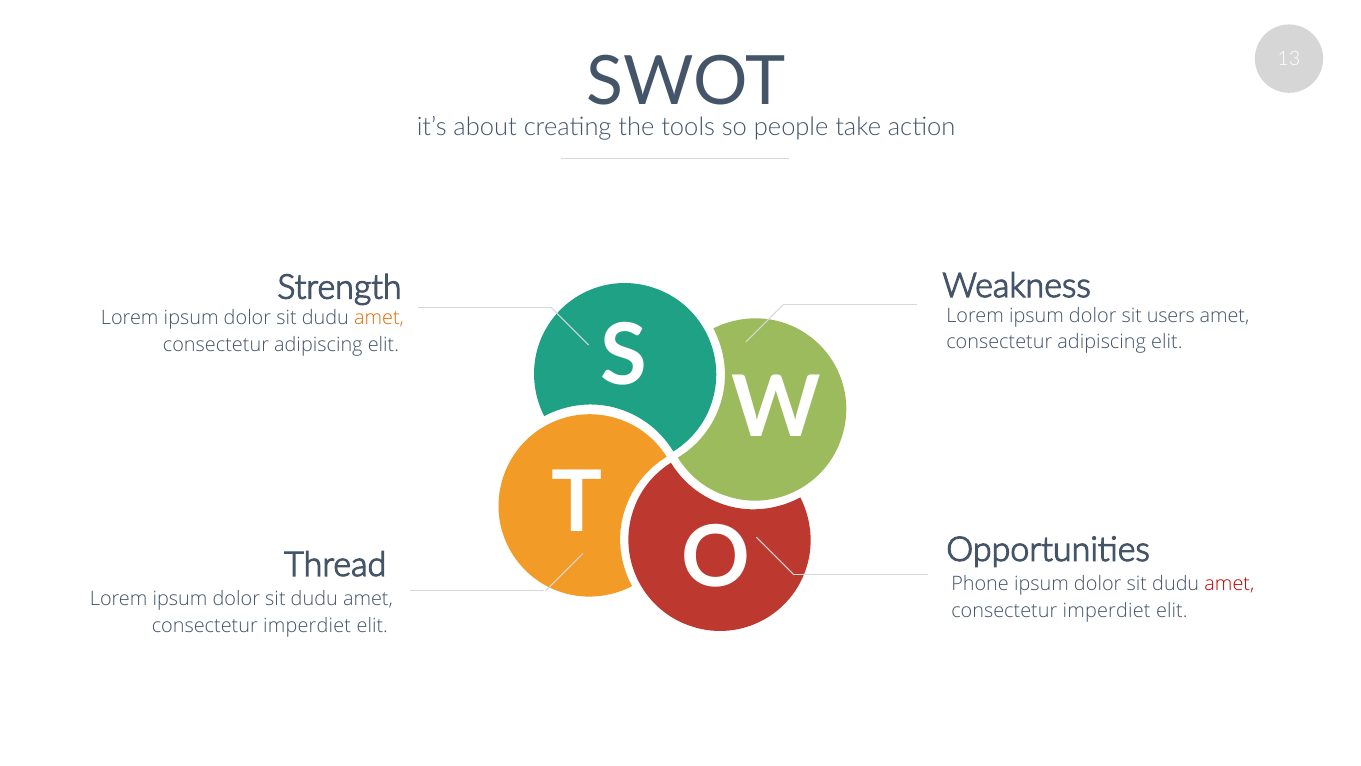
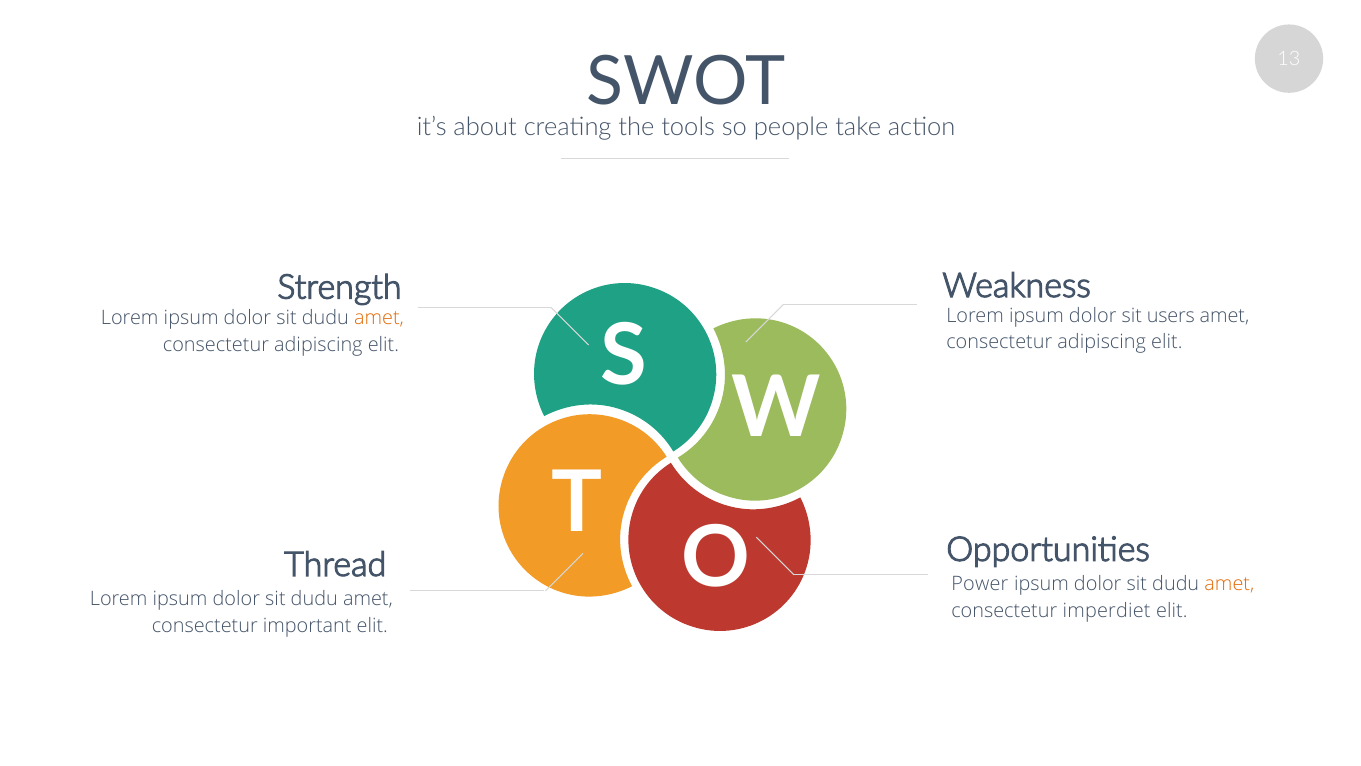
Phone: Phone -> Power (980, 584)
amet colour: red -> orange (1229, 584)
imperdiet: imperdiet -> important (307, 625)
